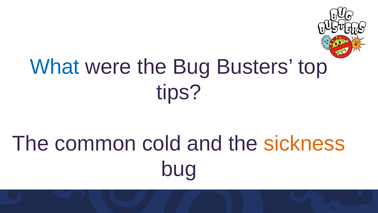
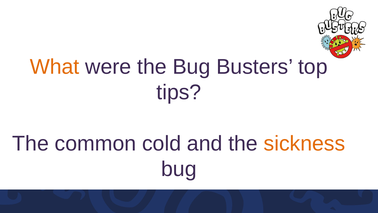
What colour: blue -> orange (55, 67)
